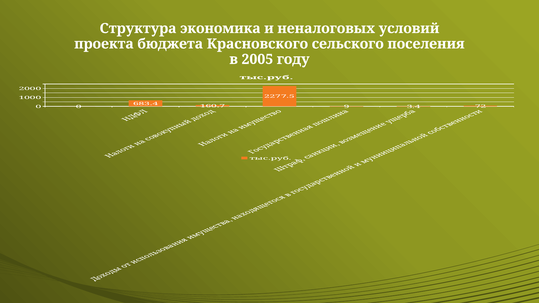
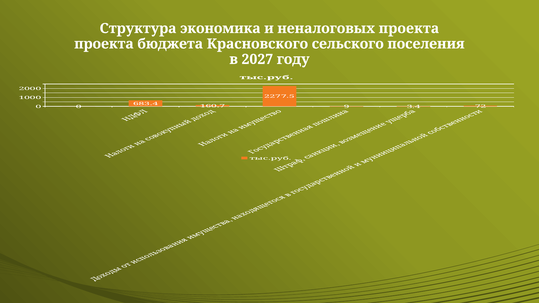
неналоговых условий: условий -> проекта (409, 28)
2005: 2005 -> 2027 (257, 59)
